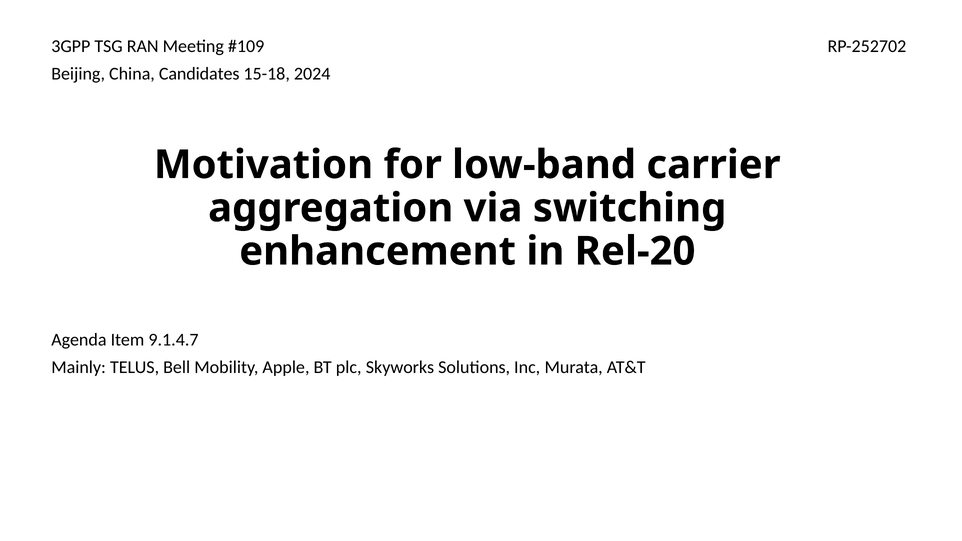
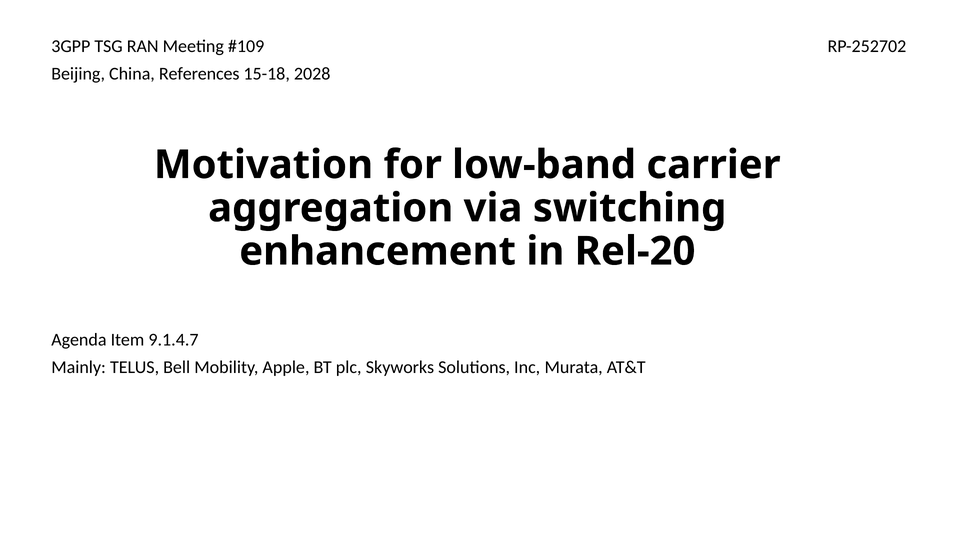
Candidates: Candidates -> References (199, 74)
2024: 2024 -> 2028 (312, 74)
